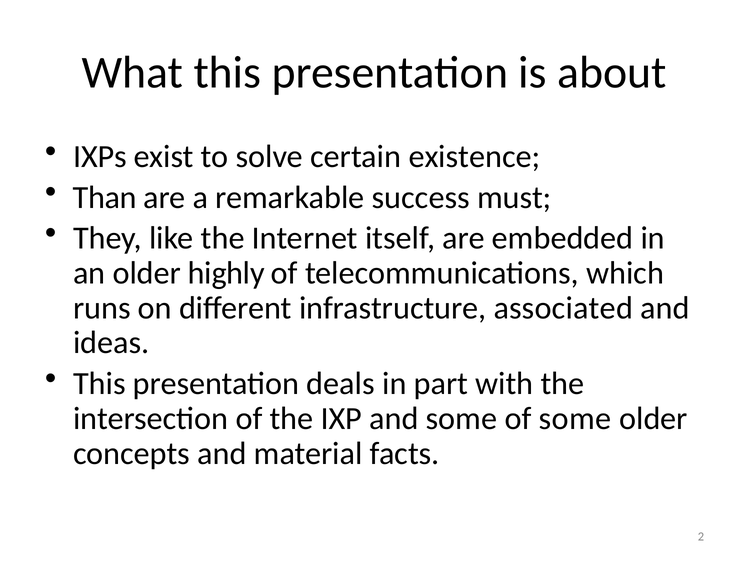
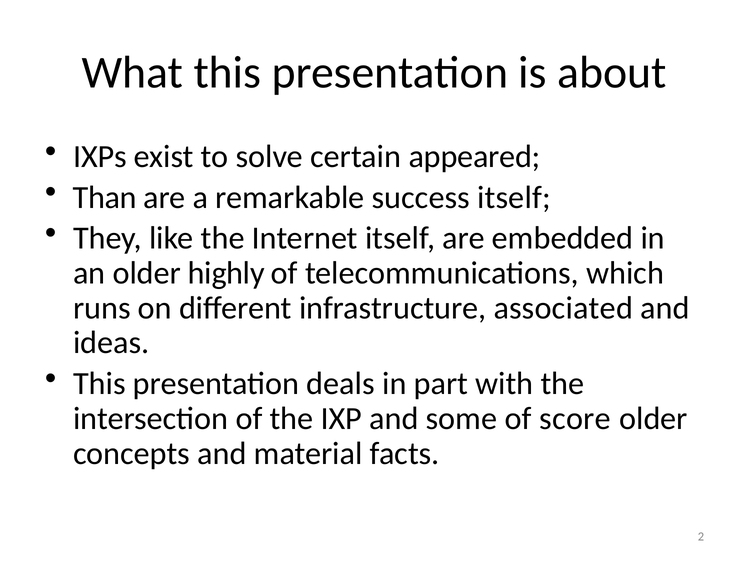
existence: existence -> appeared (475, 156)
success must: must -> itself (514, 197)
of some: some -> score (575, 418)
